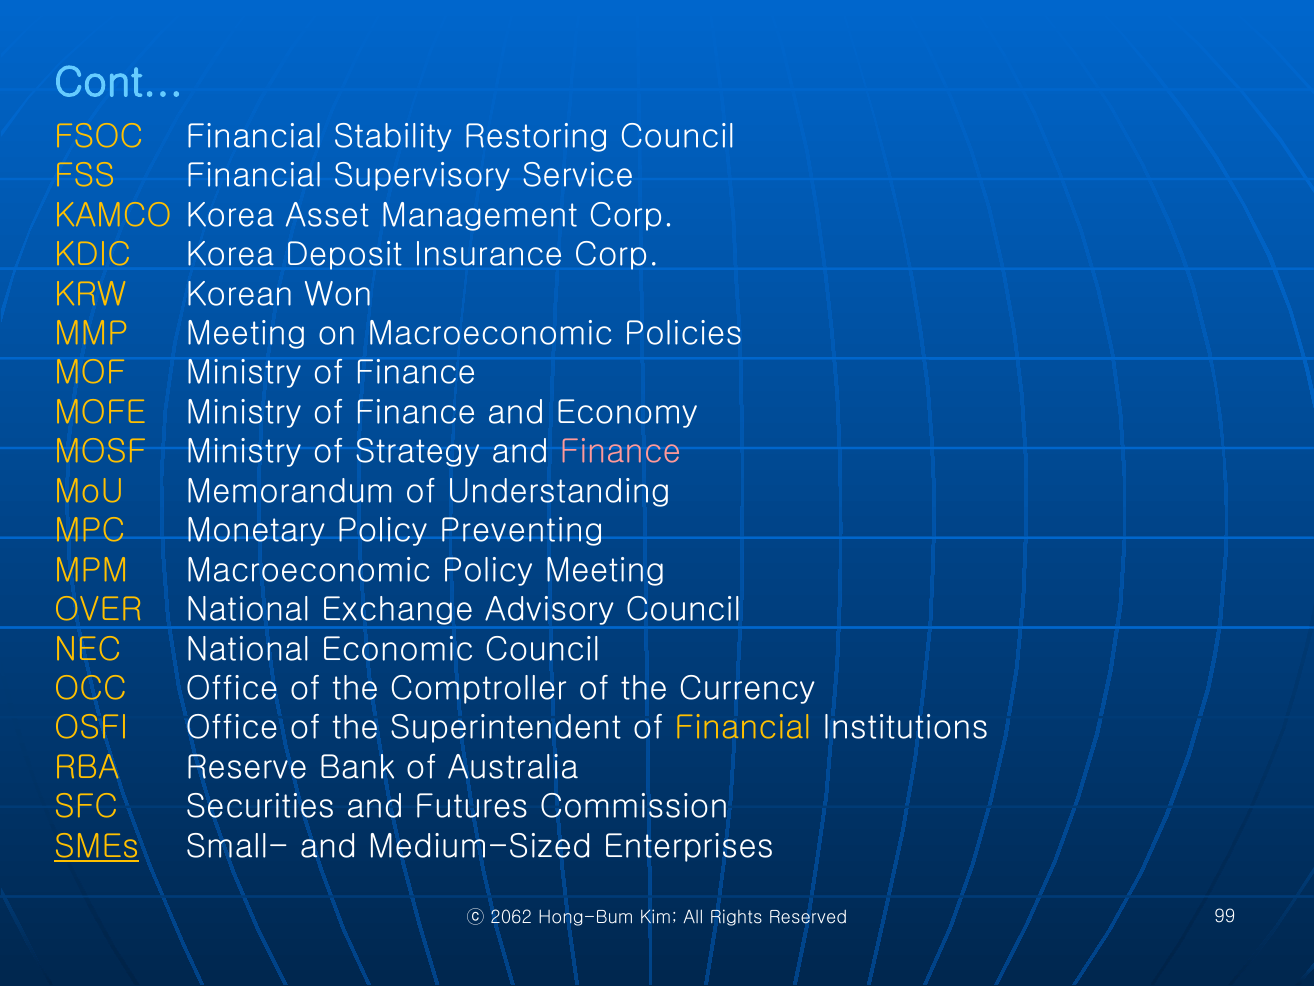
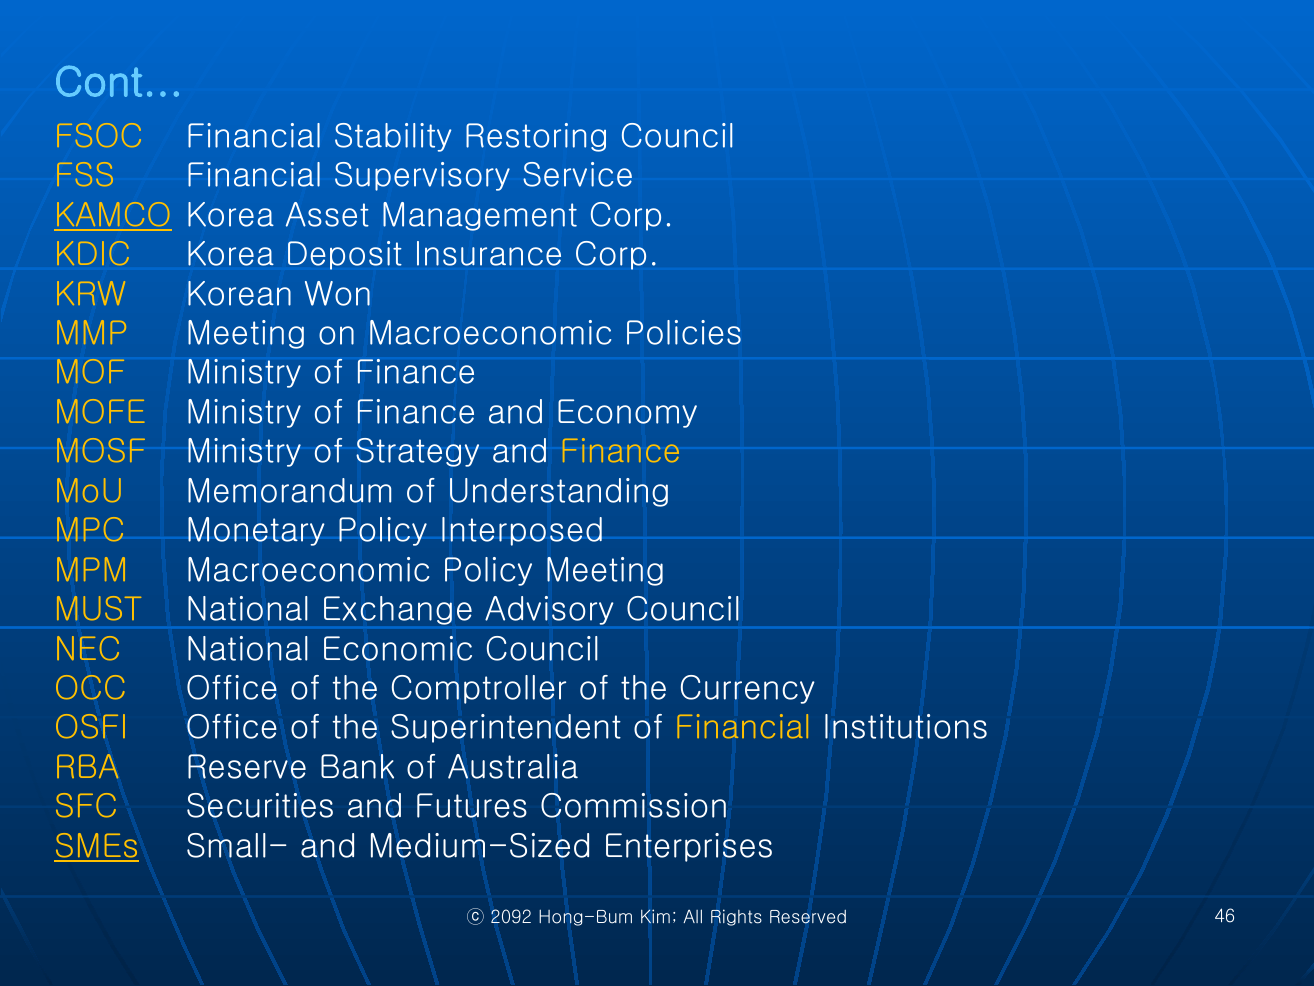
KAMCO underline: none -> present (113, 215)
Finance colour: pink -> yellow (620, 452)
Preventing: Preventing -> Interposed (522, 531)
OVER: OVER -> MUST (98, 609)
2062: 2062 -> 2092 (511, 917)
99: 99 -> 46 (1225, 916)
